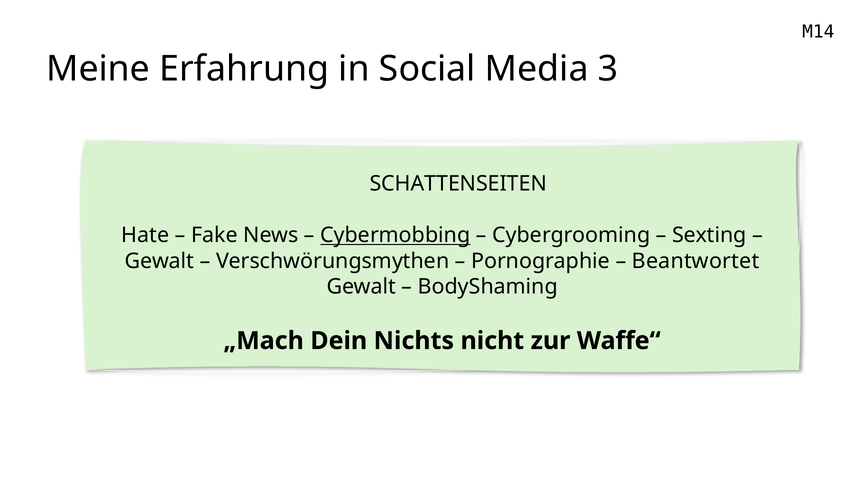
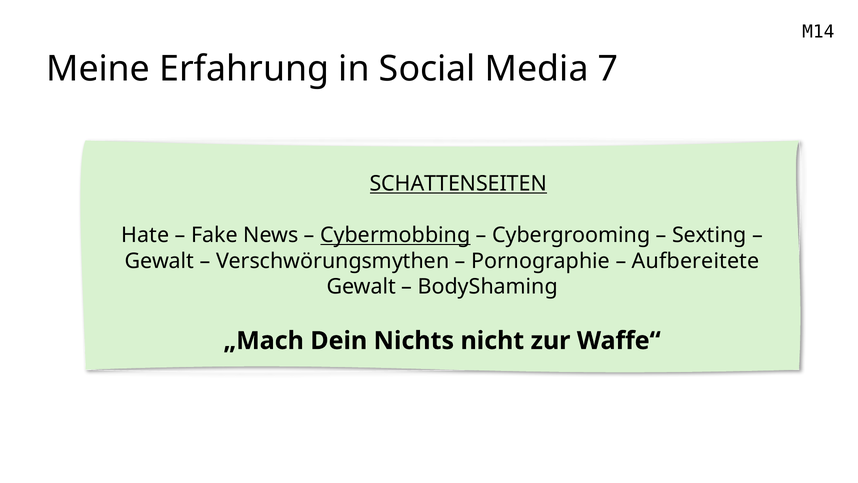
3: 3 -> 7 (608, 69)
SCHATTENSEITEN underline: none -> present (458, 184)
Beantwortet: Beantwortet -> Aufbereitete (696, 261)
